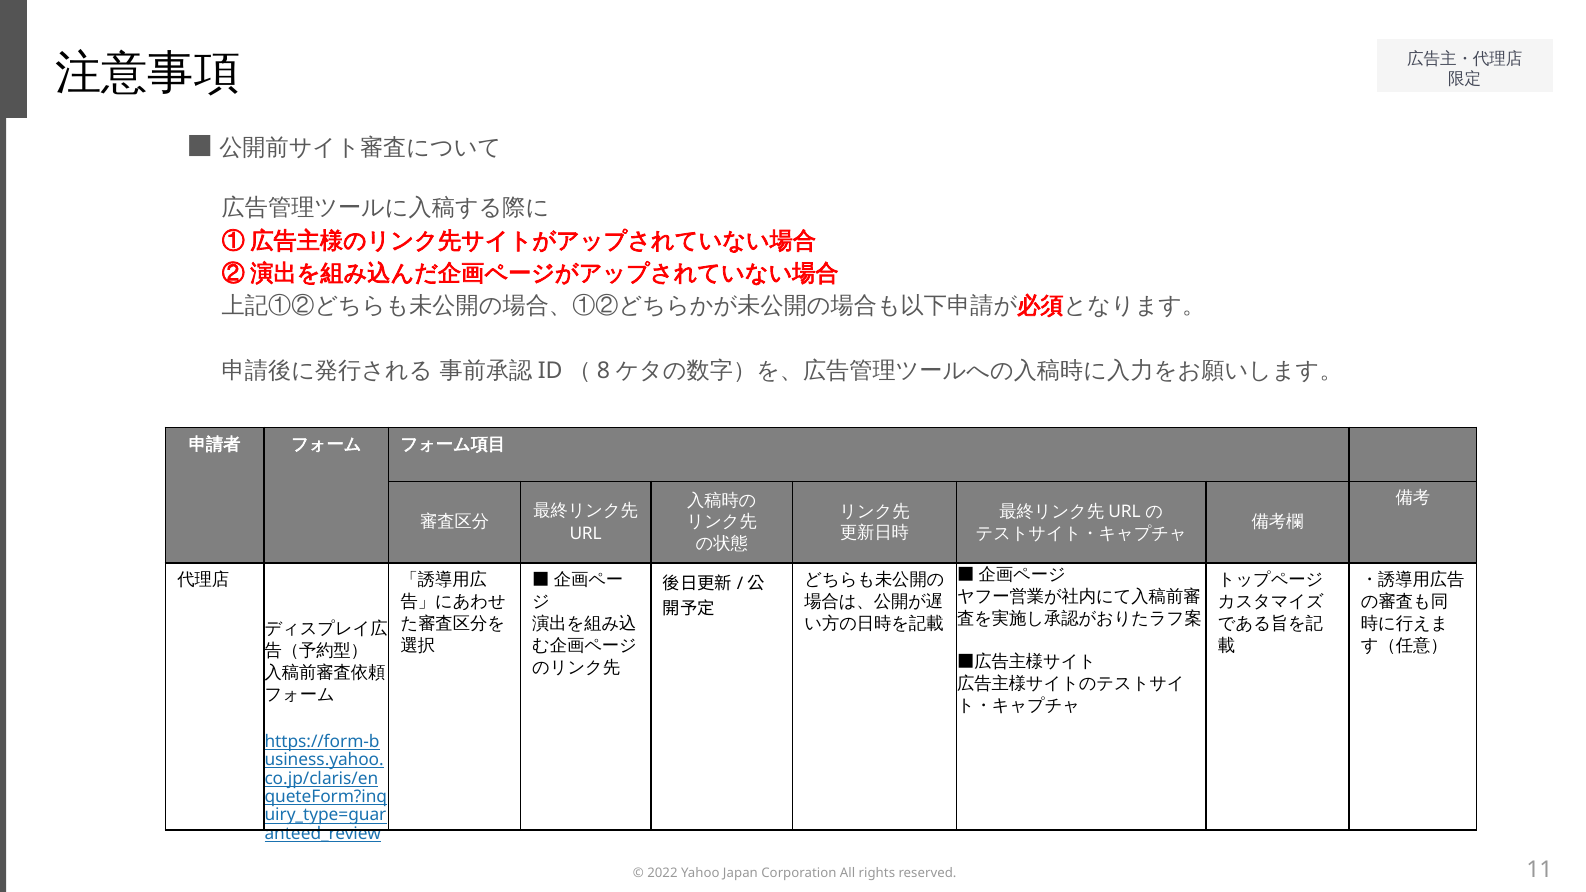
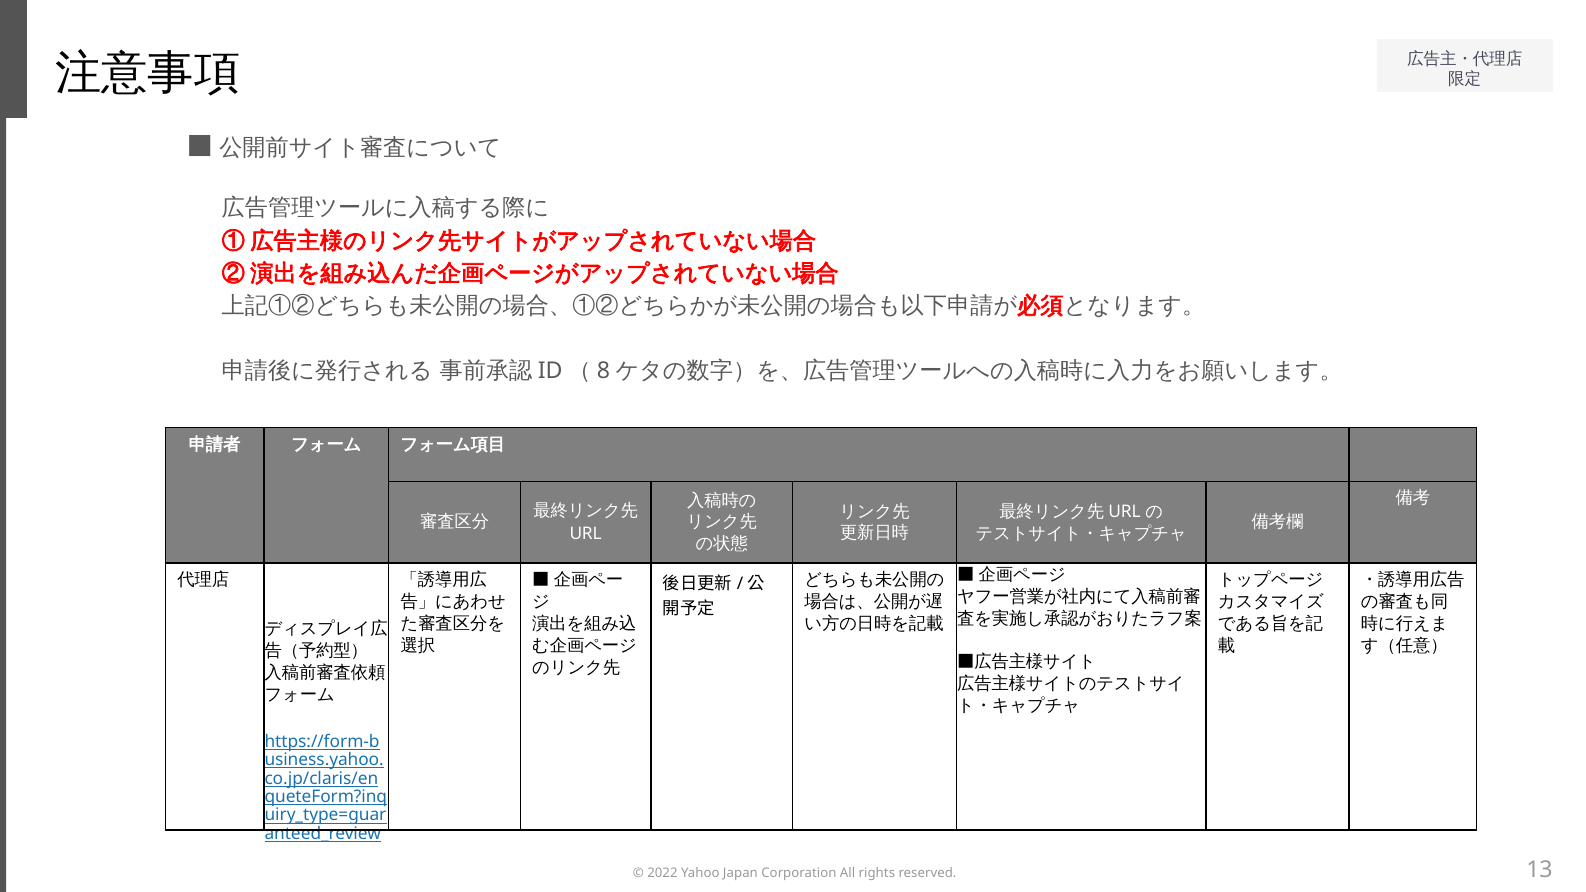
11: 11 -> 13 (1540, 870)
